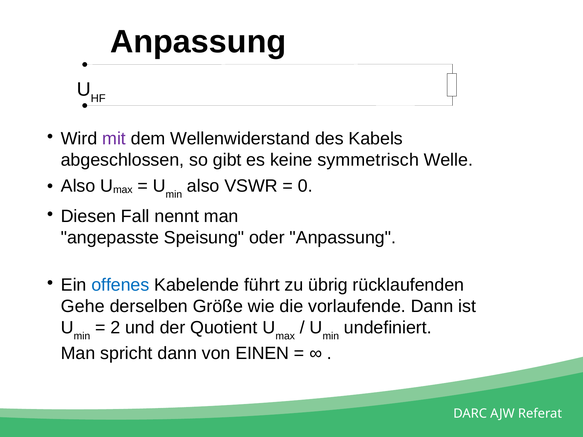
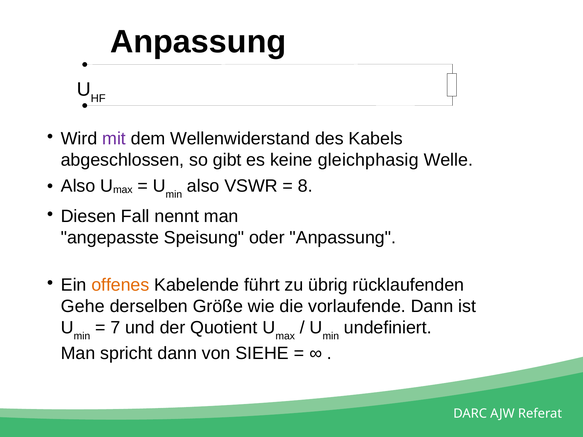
symmetrisch: symmetrisch -> gleichphasig (368, 160)
0: 0 -> 8 (305, 186)
offenes colour: blue -> orange (120, 285)
2: 2 -> 7 (115, 328)
EINEN: EINEN -> SIEHE (262, 354)
